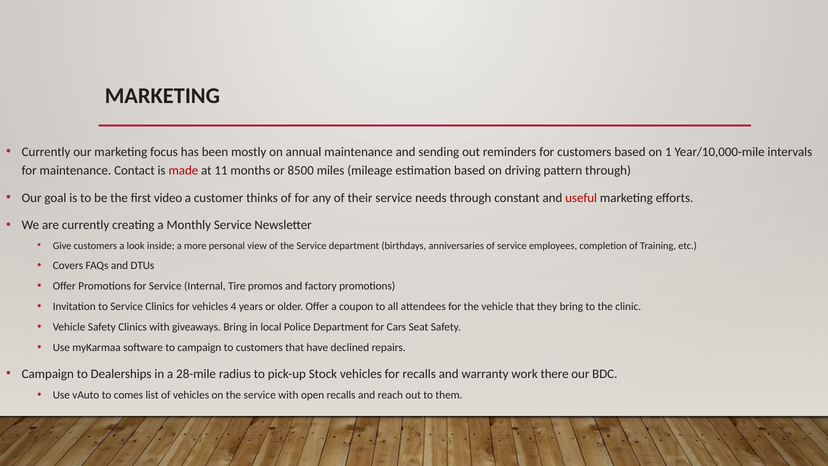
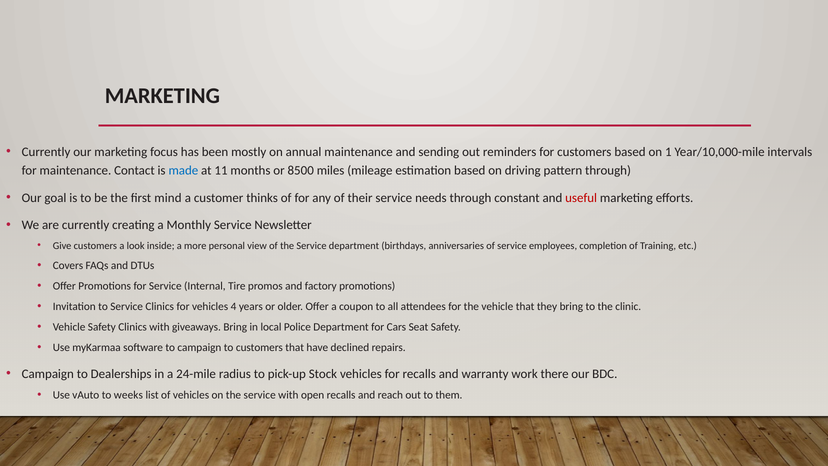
made colour: red -> blue (183, 170)
video: video -> mind (168, 198)
28-mile: 28-mile -> 24-mile (196, 374)
comes: comes -> weeks (128, 395)
